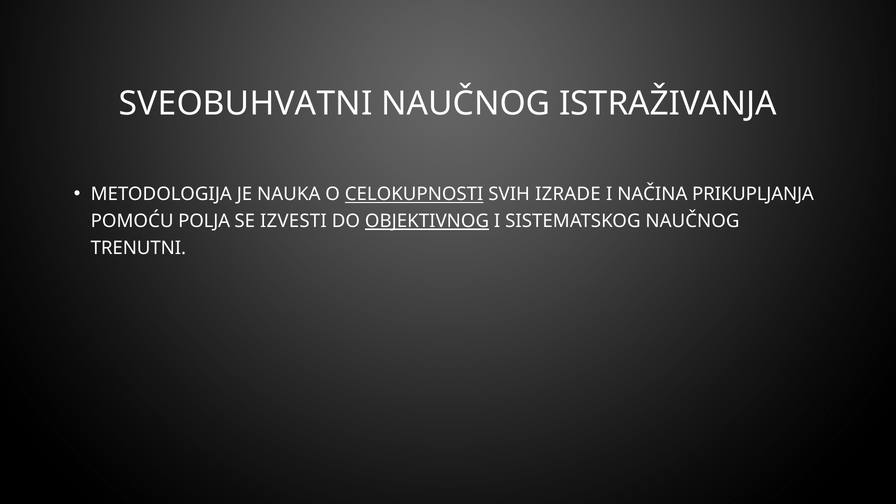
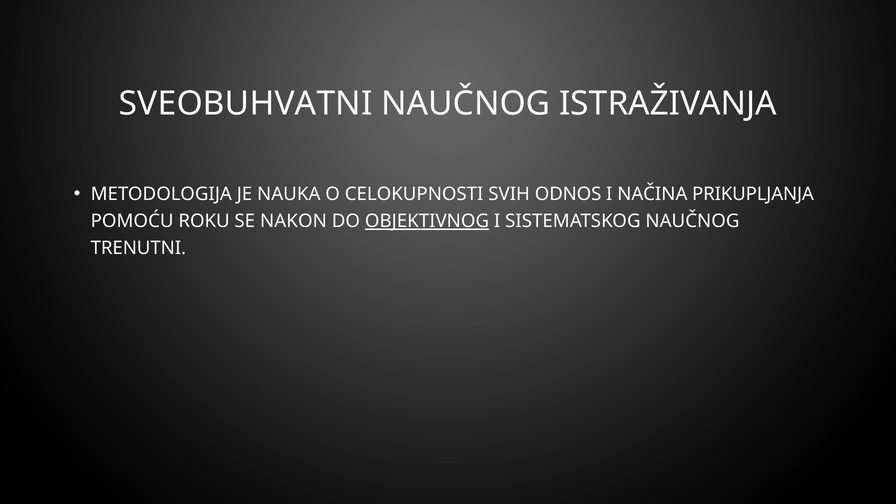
CELOKUPNOSTI underline: present -> none (414, 194)
IZRADE: IZRADE -> ODNOS (568, 194)
POLJA: POLJA -> ROKU (204, 221)
IZVESTI: IZVESTI -> NAKON (293, 221)
